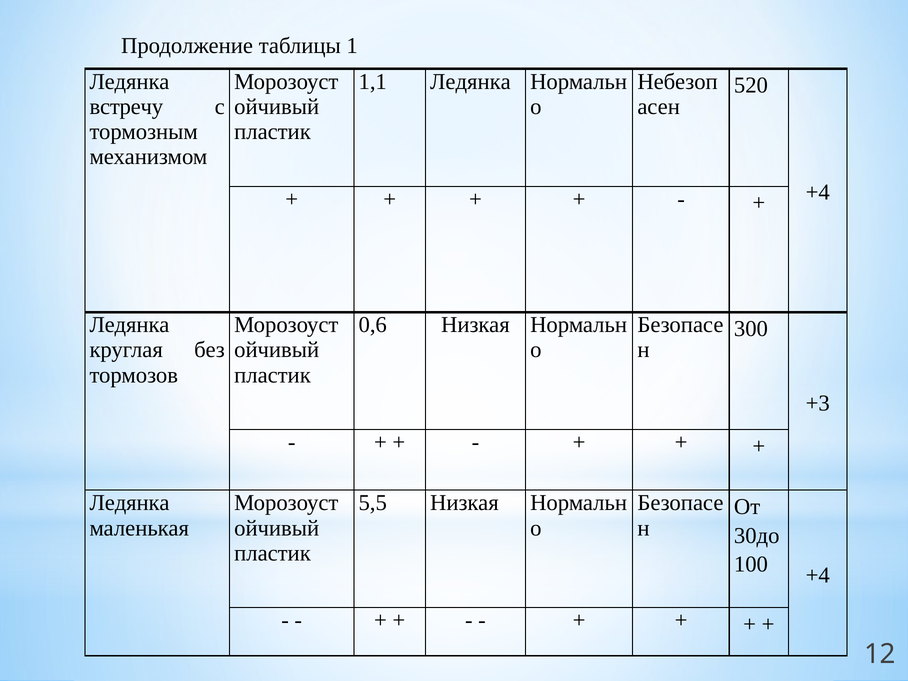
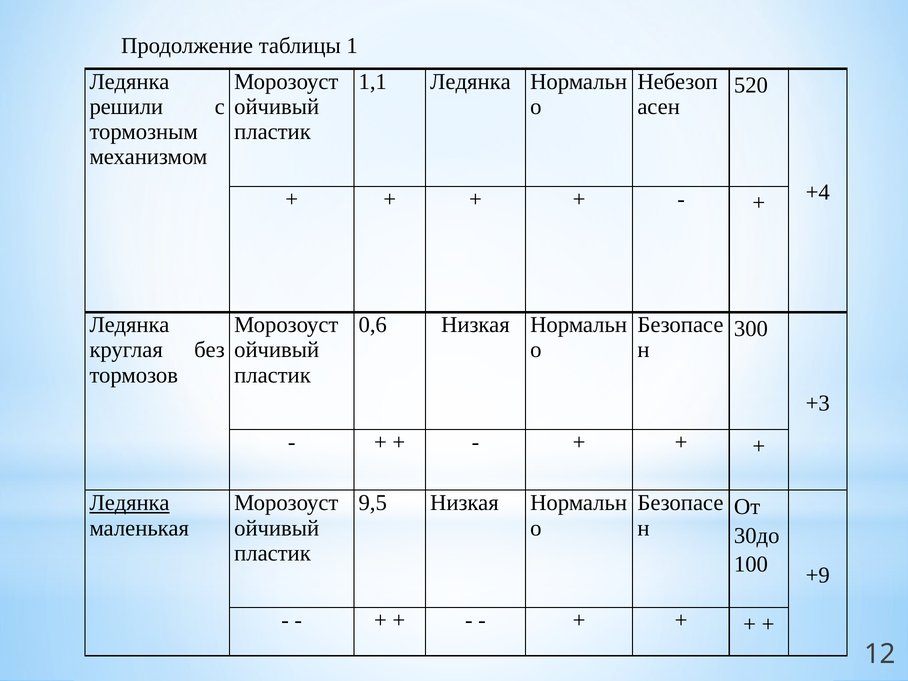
встречу: встречу -> решили (126, 107)
Ледянка underline: none -> present (130, 503)
5,5: 5,5 -> 9,5 (373, 503)
100 +4: +4 -> +9 (818, 575)
